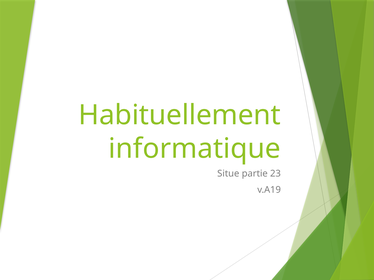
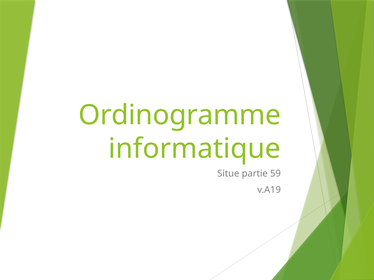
Habituellement: Habituellement -> Ordinogramme (180, 115)
23: 23 -> 59 (275, 174)
